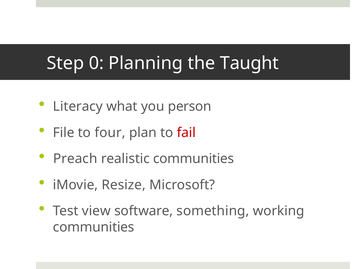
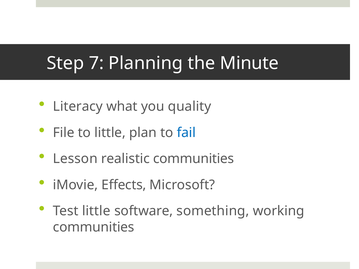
0: 0 -> 7 (96, 63)
Taught: Taught -> Minute (249, 63)
person: person -> quality (190, 107)
to four: four -> little (110, 133)
fail colour: red -> blue (186, 133)
Preach: Preach -> Lesson (75, 159)
Resize: Resize -> Effects (124, 185)
Test view: view -> little (96, 211)
